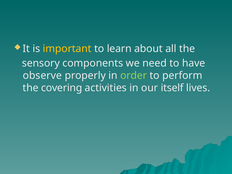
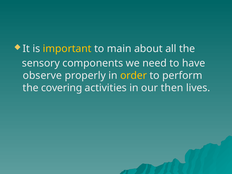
learn: learn -> main (119, 49)
order colour: light green -> yellow (134, 75)
itself: itself -> then (172, 88)
